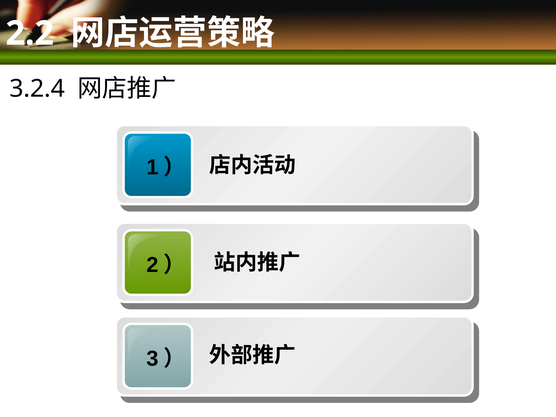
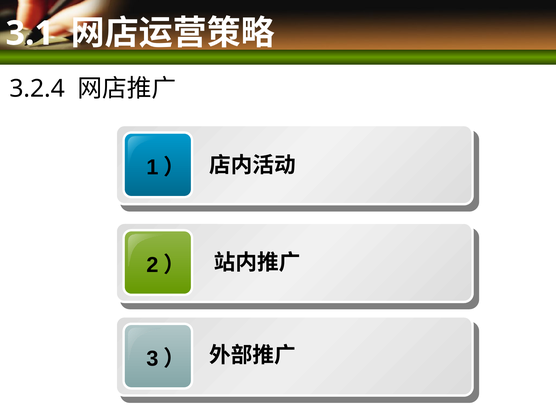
2.2: 2.2 -> 3.1 (30, 33)
